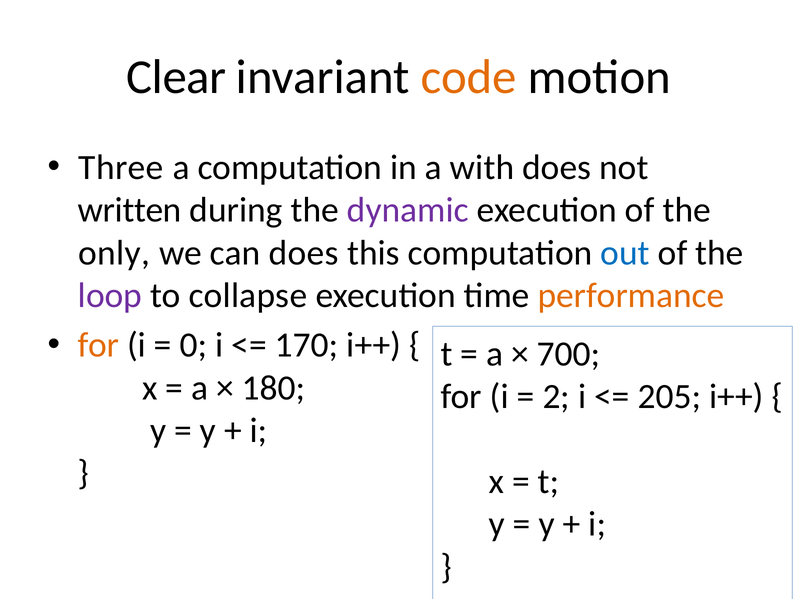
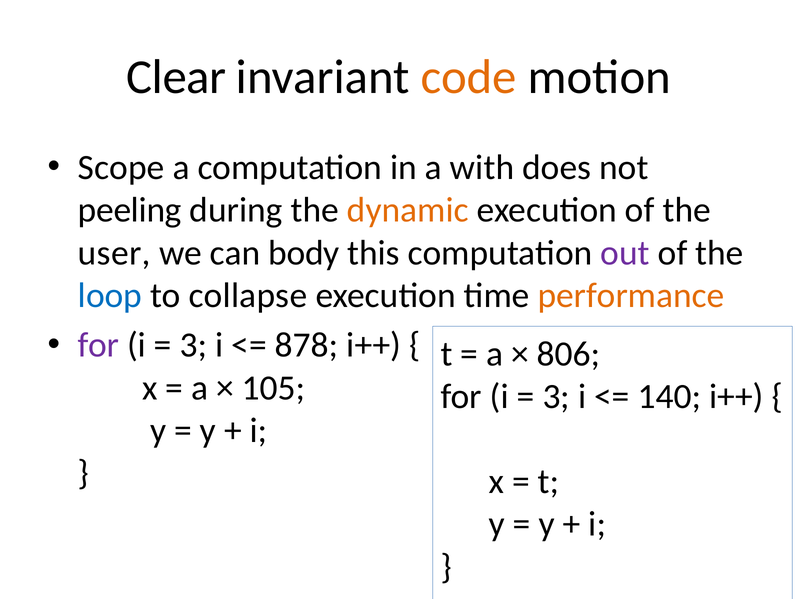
Three: Three -> Scope (121, 168)
written: written -> peeling (130, 210)
dynamic colour: purple -> orange (408, 210)
only: only -> user (114, 253)
can does: does -> body (304, 253)
out colour: blue -> purple (625, 253)
loop colour: purple -> blue (110, 296)
for colour: orange -> purple (99, 345)
0: 0 -> 3 (194, 345)
170: 170 -> 878 (307, 345)
700: 700 -> 806 (569, 354)
180: 180 -> 105 (274, 388)
2: 2 -> 3 (556, 397)
205: 205 -> 140 (669, 397)
